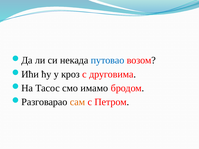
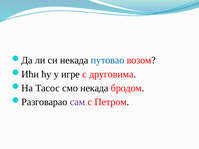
кроз: кроз -> игре (71, 74)
смо имамо: имамо -> некада (94, 88)
сам colour: orange -> purple (77, 102)
